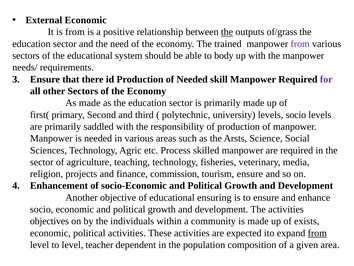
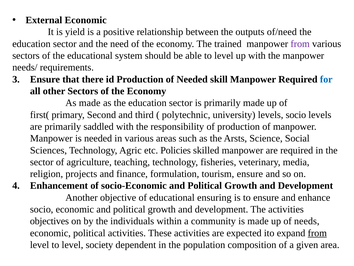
is from: from -> yield (75, 32)
the underline: present -> none (227, 32)
of/grass: of/grass -> of/need (282, 32)
able to body: body -> level (224, 56)
for colour: purple -> blue (326, 79)
Process: Process -> Policies (176, 150)
commission: commission -> formulation (175, 174)
exists: exists -> needs (307, 221)
teacher: teacher -> society (99, 244)
